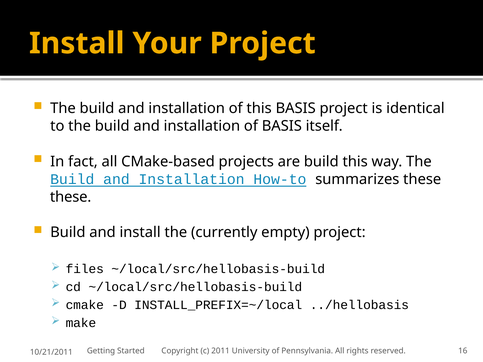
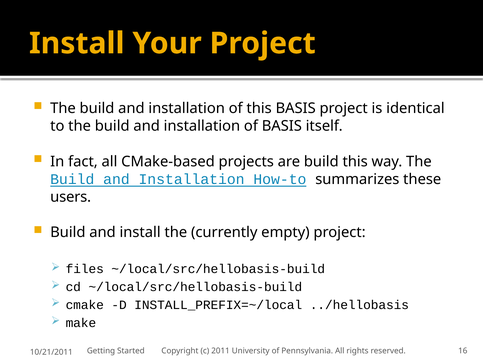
these: these -> users (71, 197)
